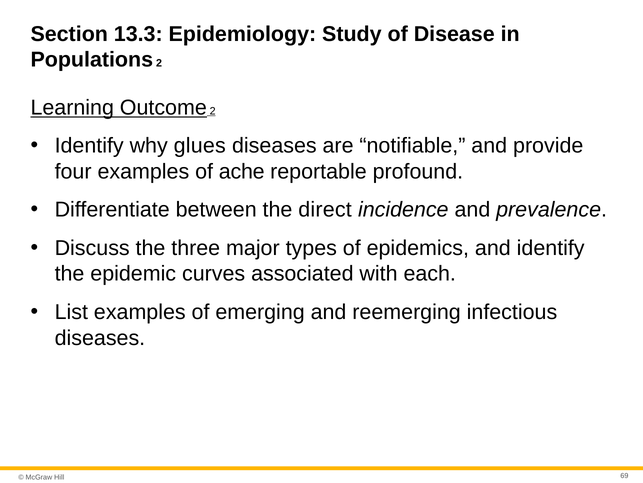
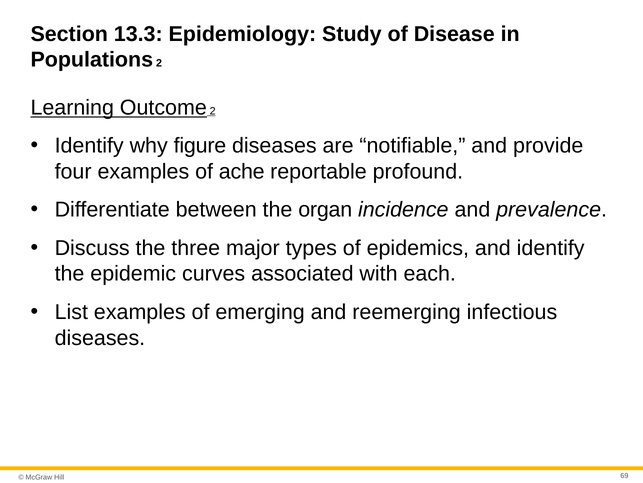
glues: glues -> figure (200, 146)
direct: direct -> organ (325, 210)
